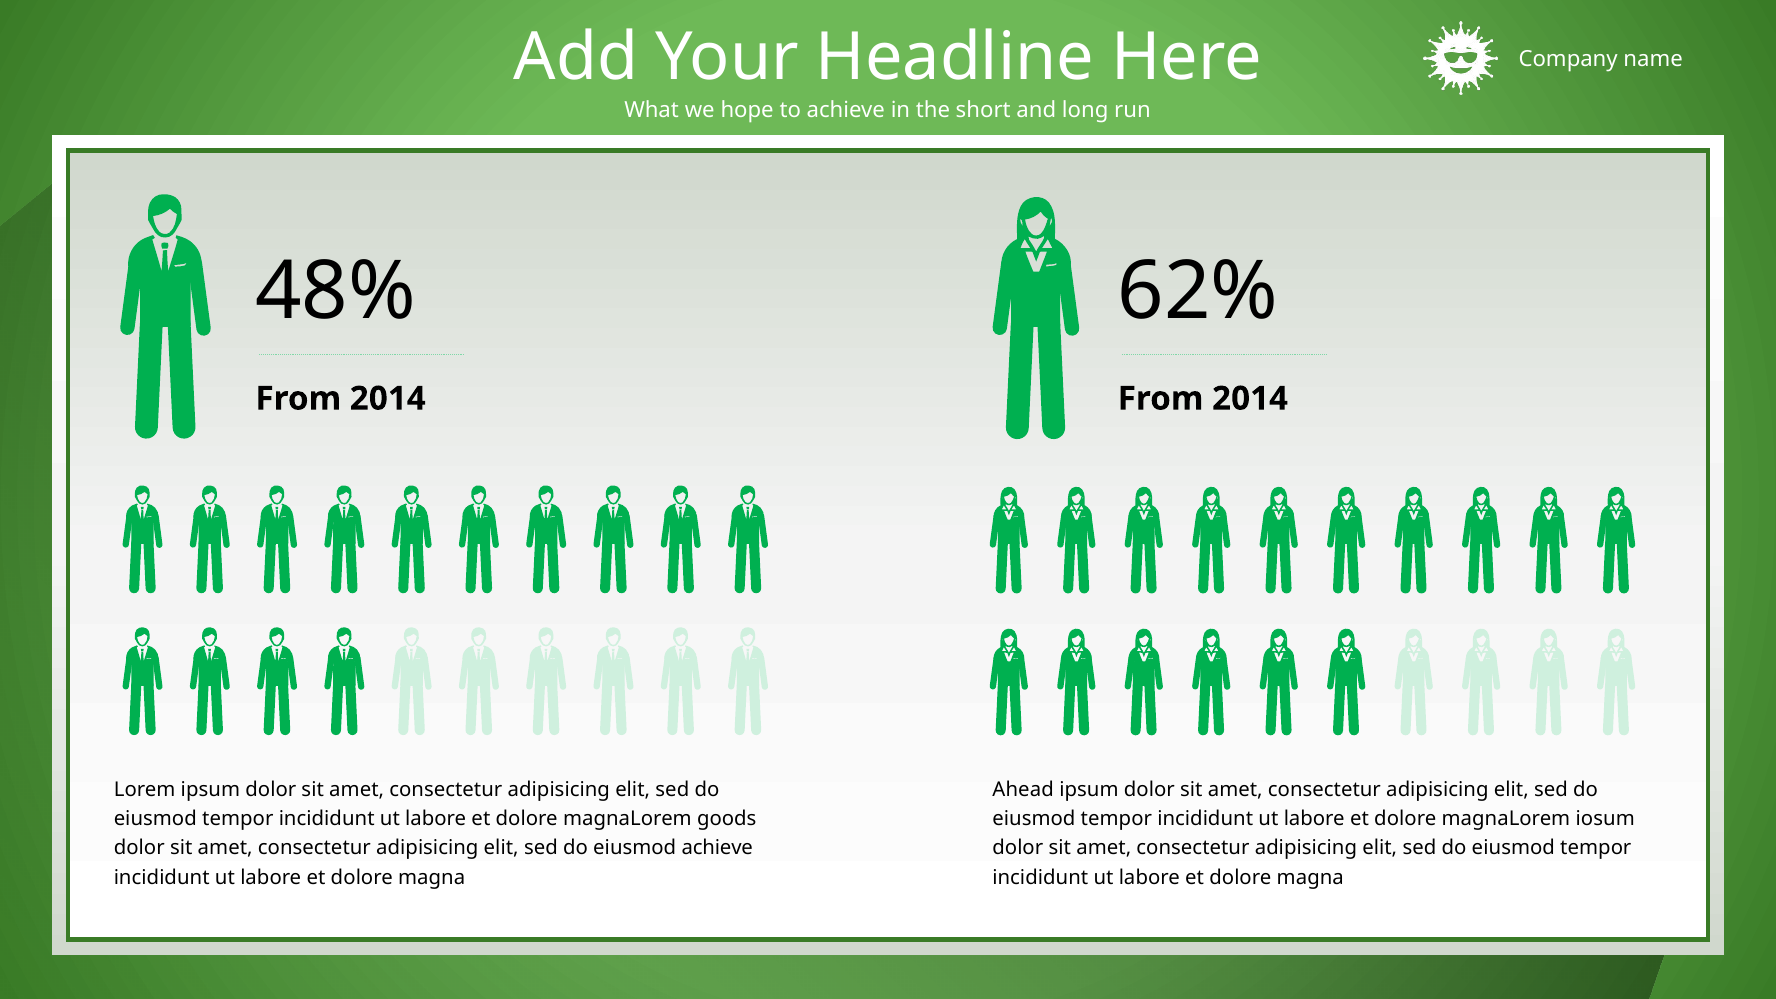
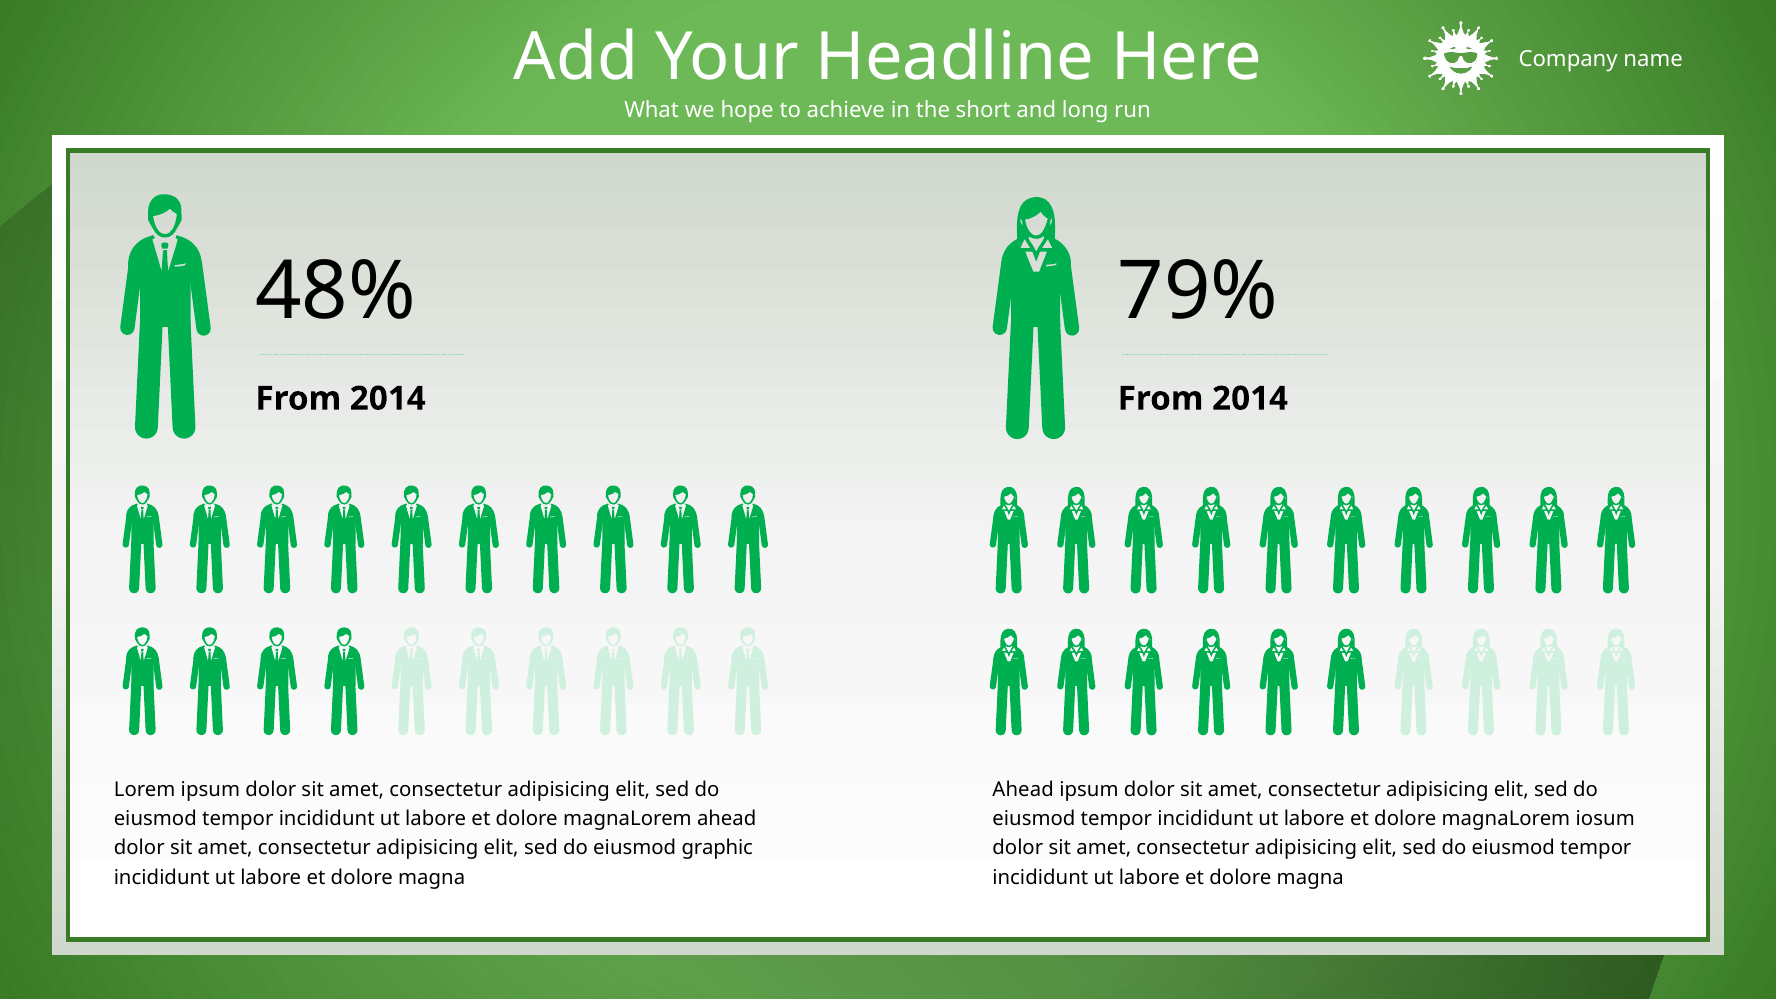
62%: 62% -> 79% (1198, 291)
magnaLorem goods: goods -> ahead (727, 819)
eiusmod achieve: achieve -> graphic (717, 848)
